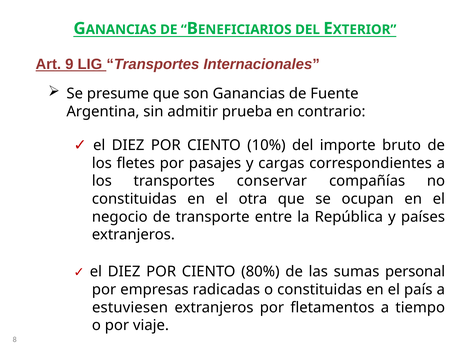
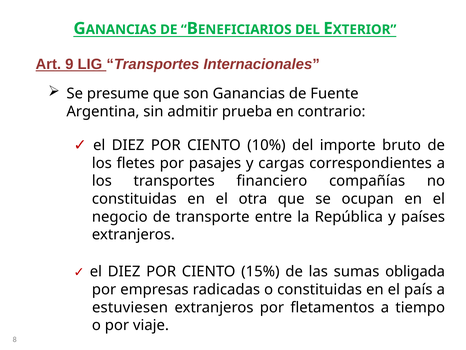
conservar: conservar -> financiero (272, 181)
80%: 80% -> 15% (260, 271)
personal: personal -> obligada (415, 271)
